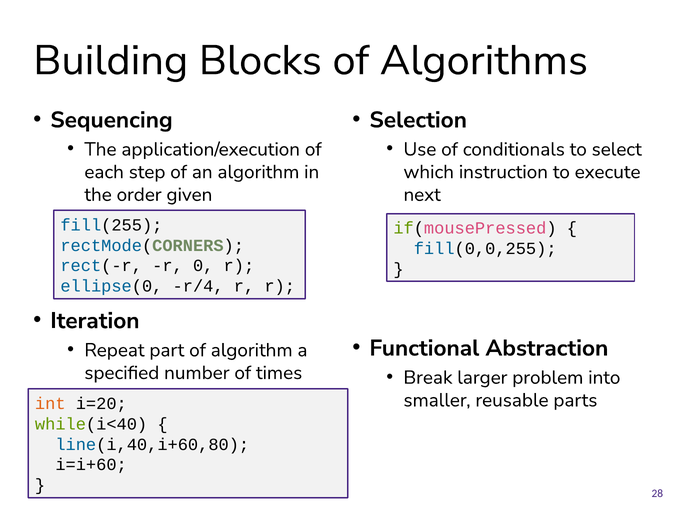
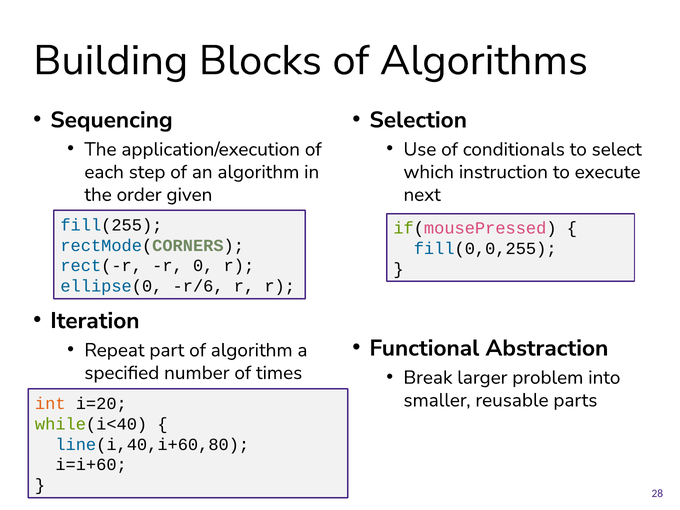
r/4: r/4 -> r/6 (198, 286)
